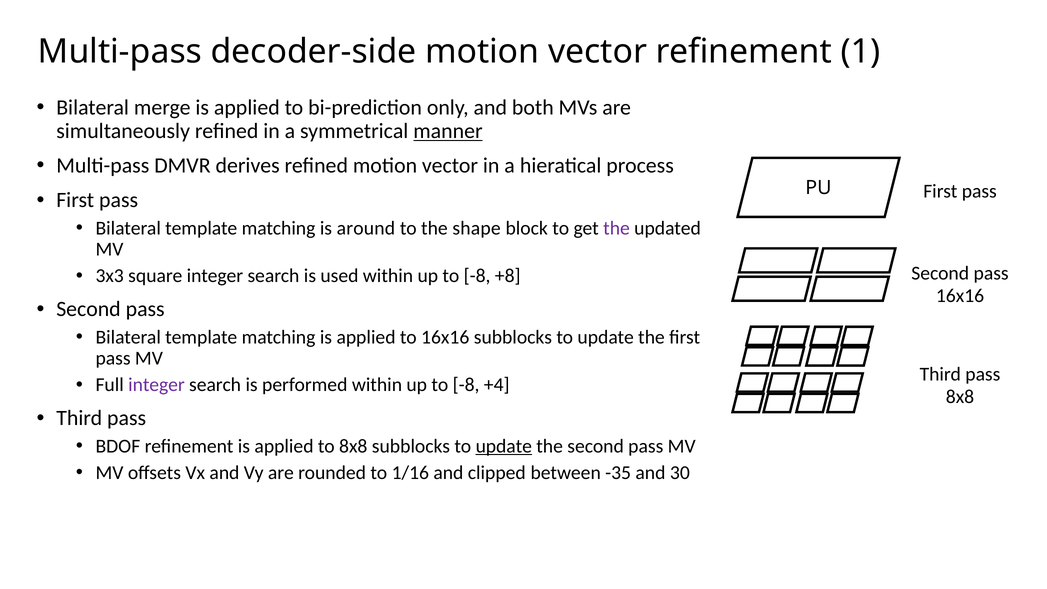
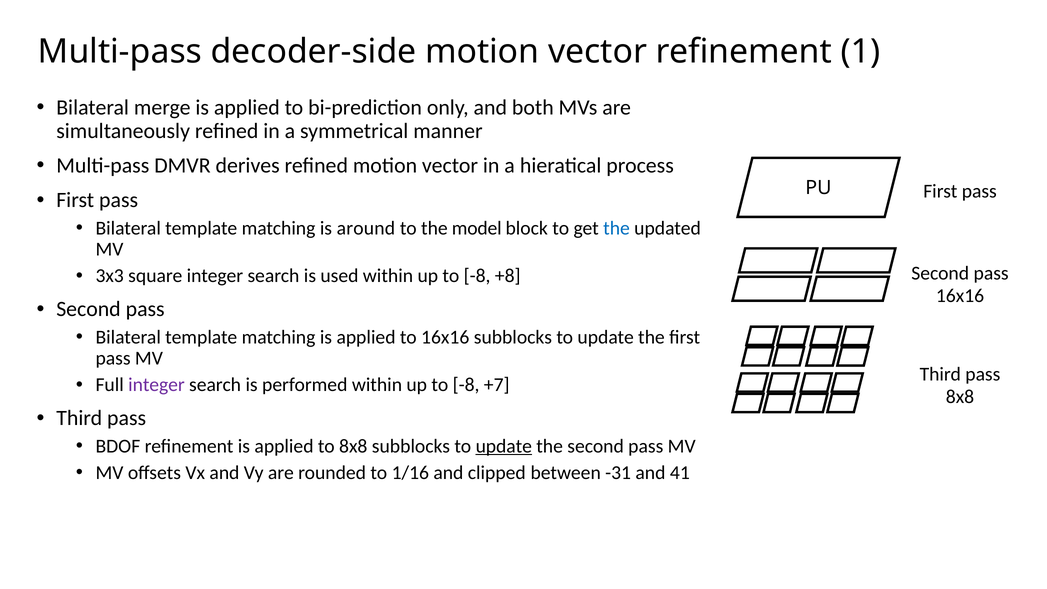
manner underline: present -> none (448, 131)
shape: shape -> model (477, 228)
the colour: purple -> blue (617, 228)
+4: +4 -> +7 (497, 385)
-35: -35 -> -31 (618, 473)
30: 30 -> 41 (680, 473)
